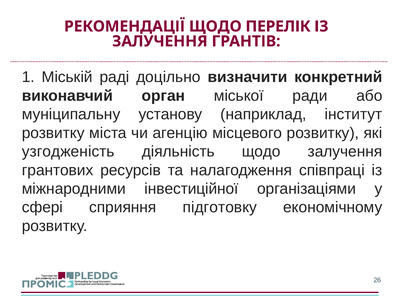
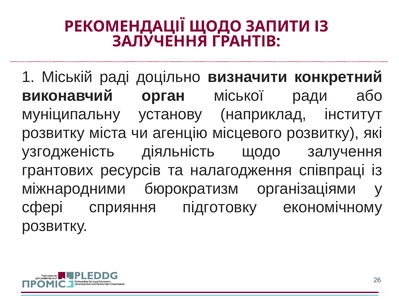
ПЕРЕЛІК: ПЕРЕЛІК -> ЗАПИТИ (278, 26)
інвестиційної: інвестиційної -> бюрократизм (192, 189)
